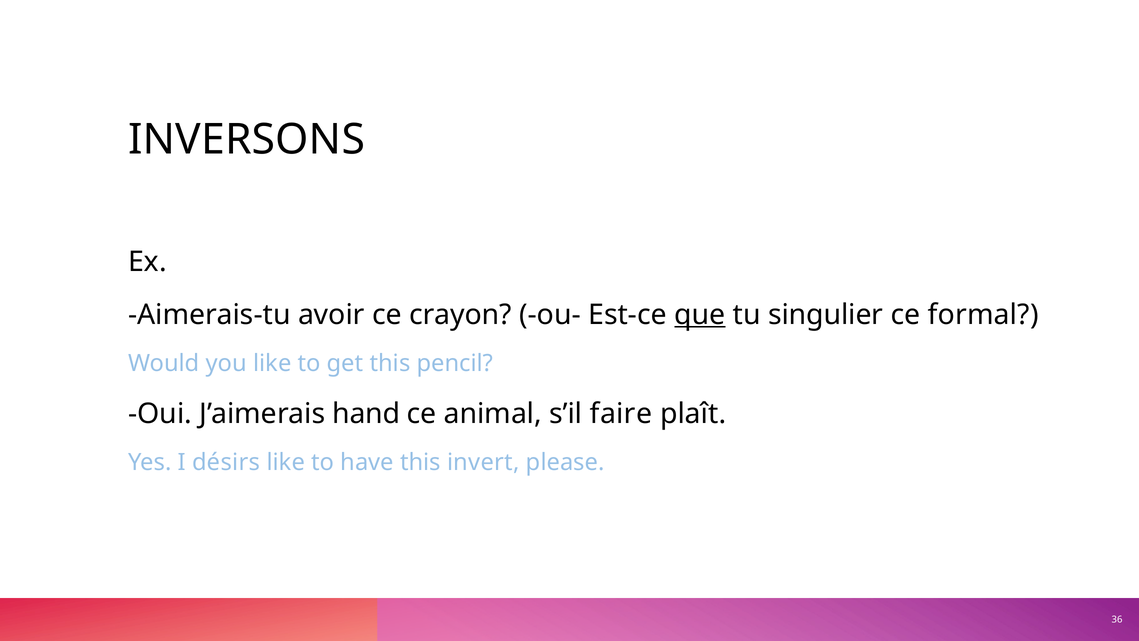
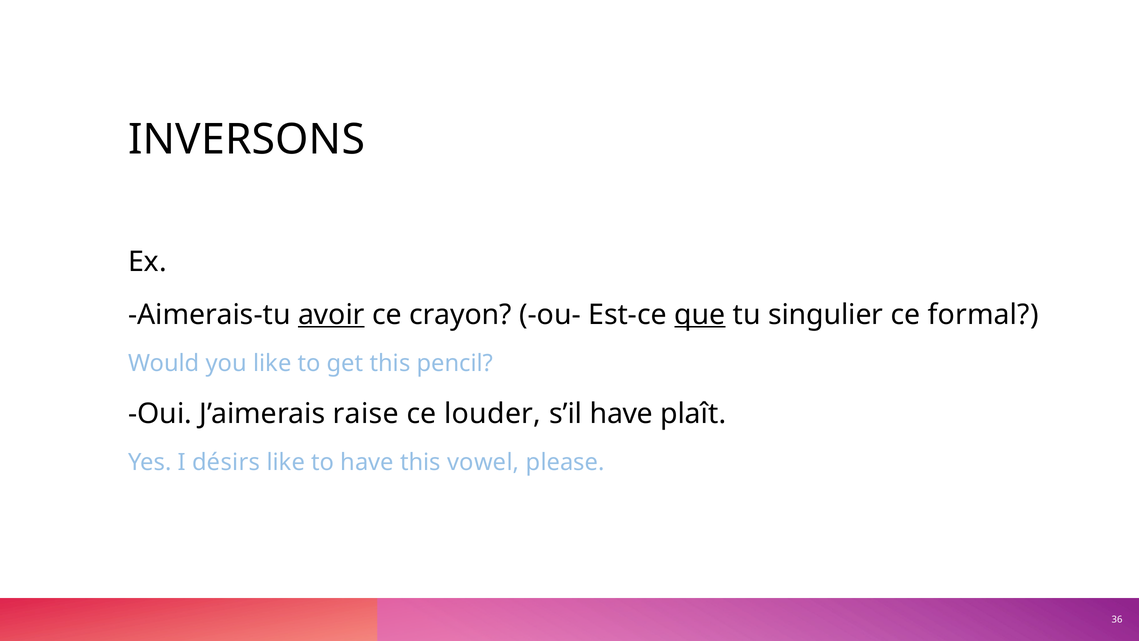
avoir underline: none -> present (331, 314)
hand: hand -> raise (366, 413)
animal: animal -> louder (493, 413)
s’il faire: faire -> have (621, 413)
invert: invert -> vowel (483, 462)
